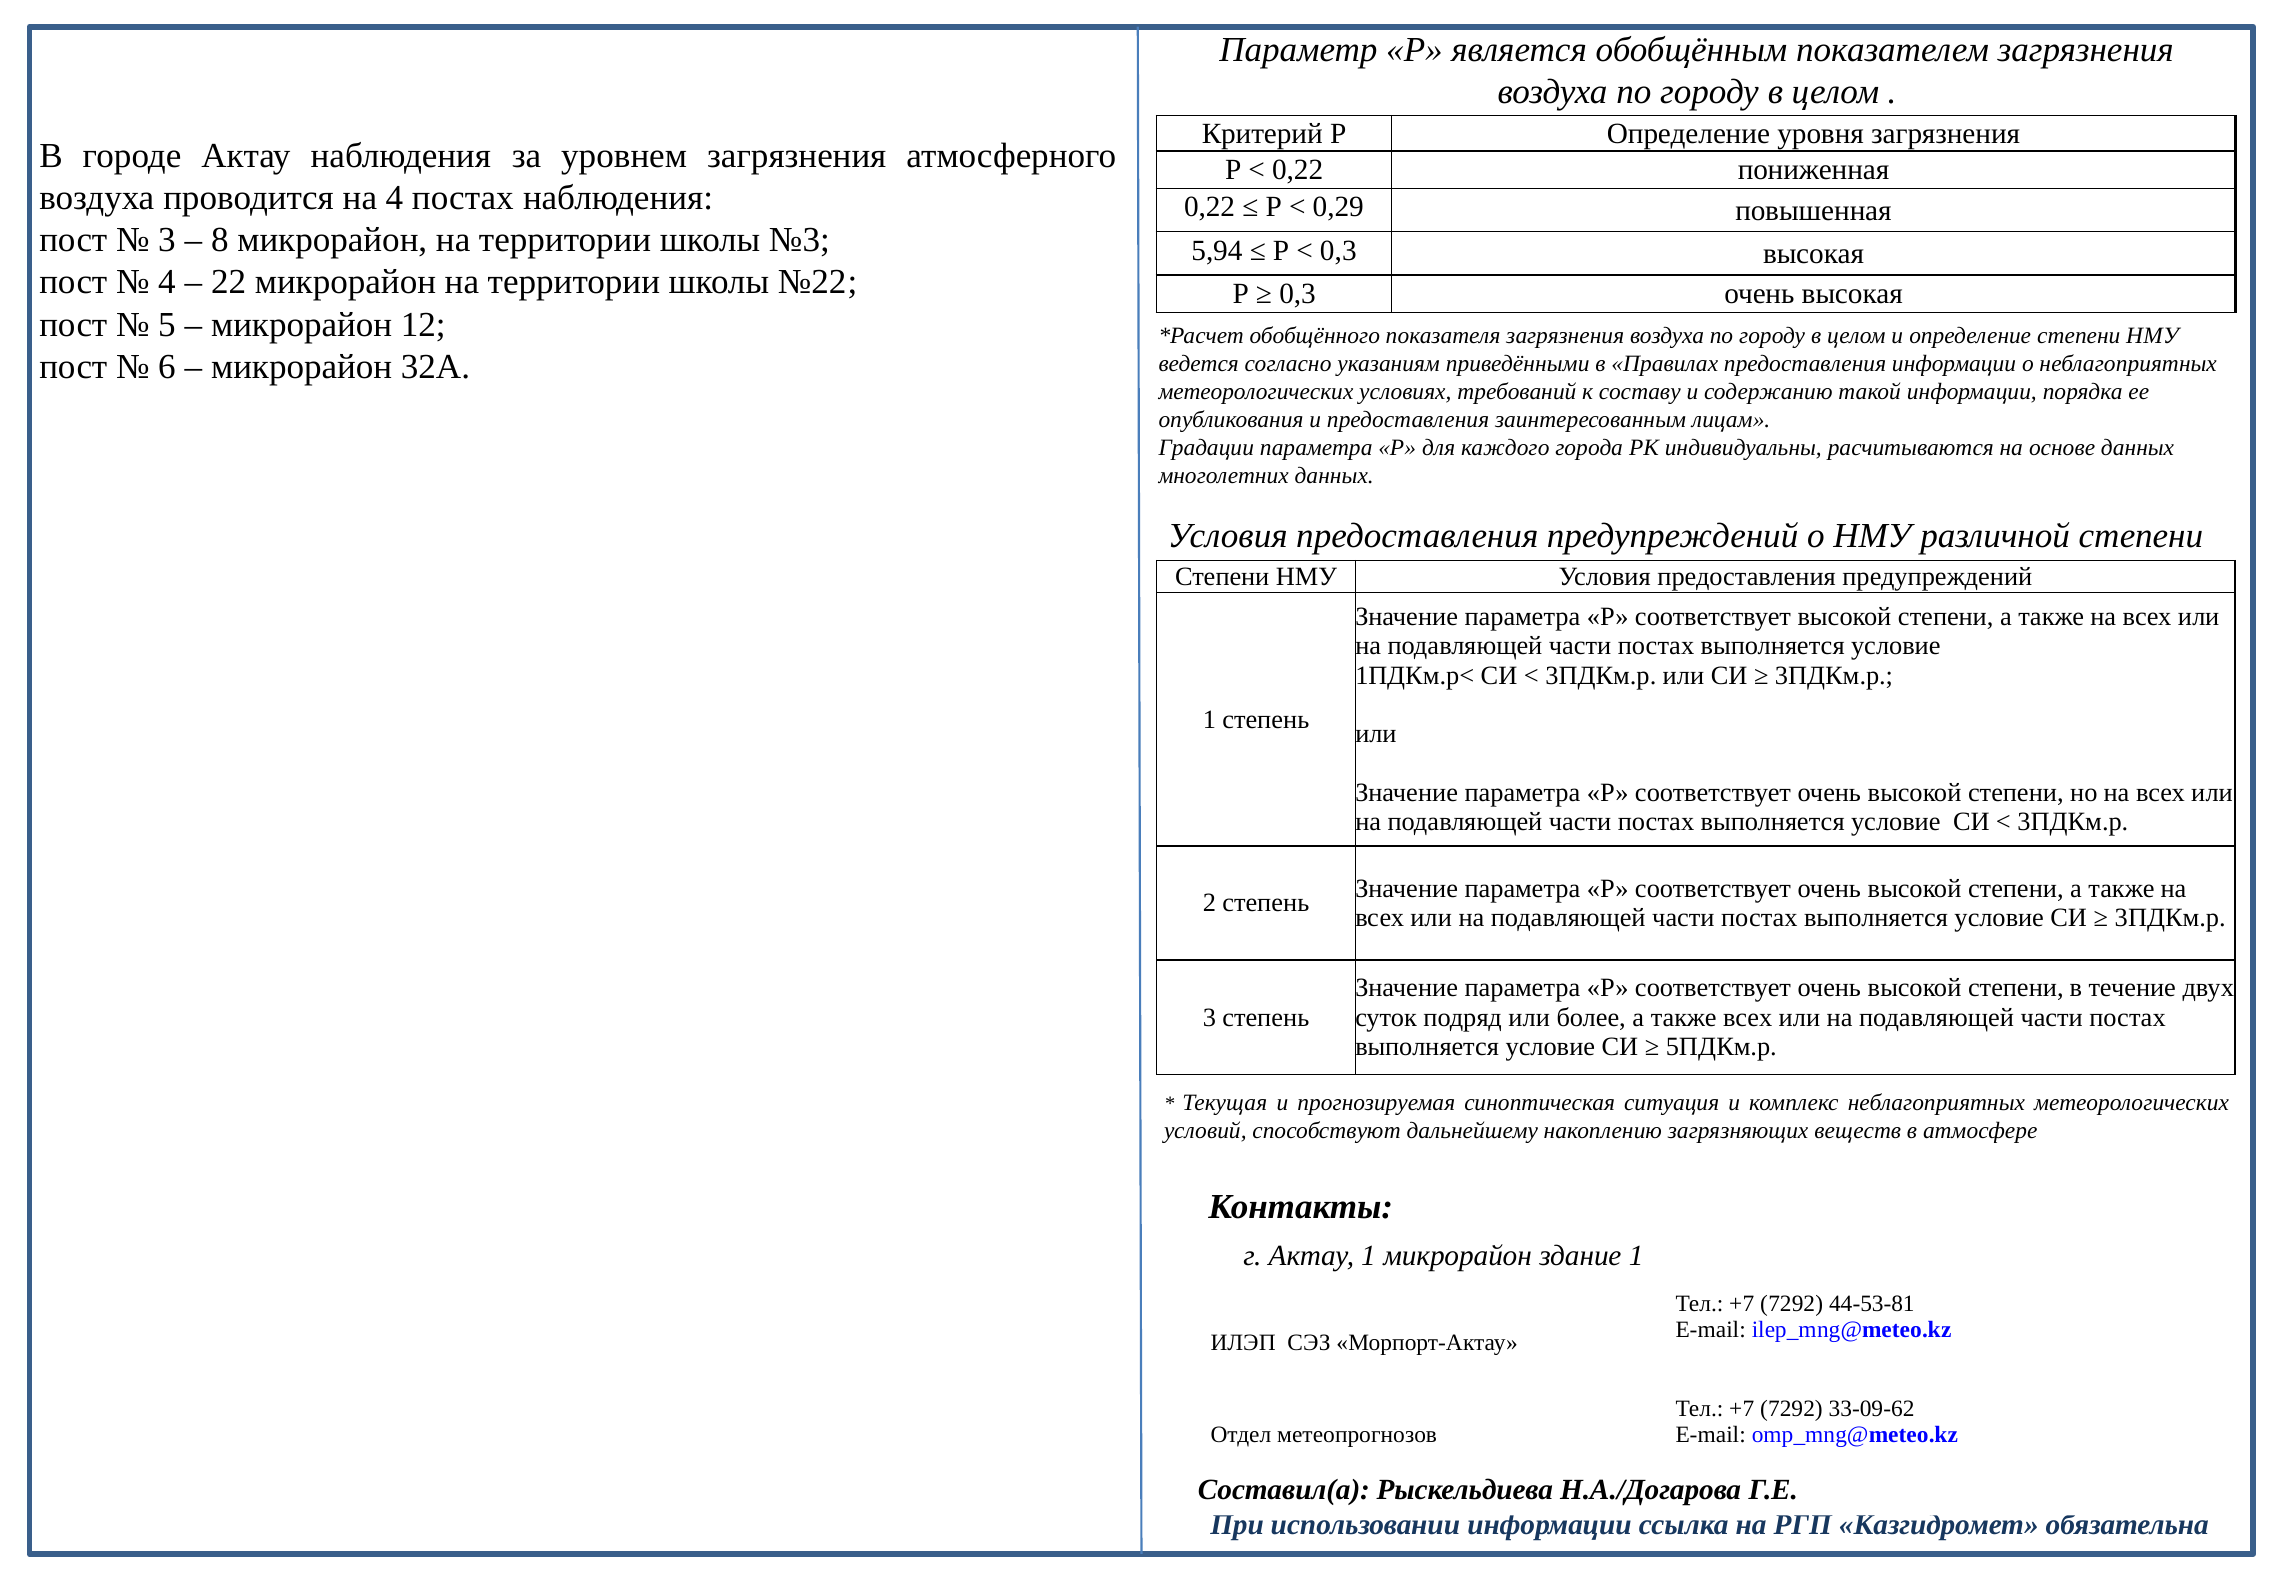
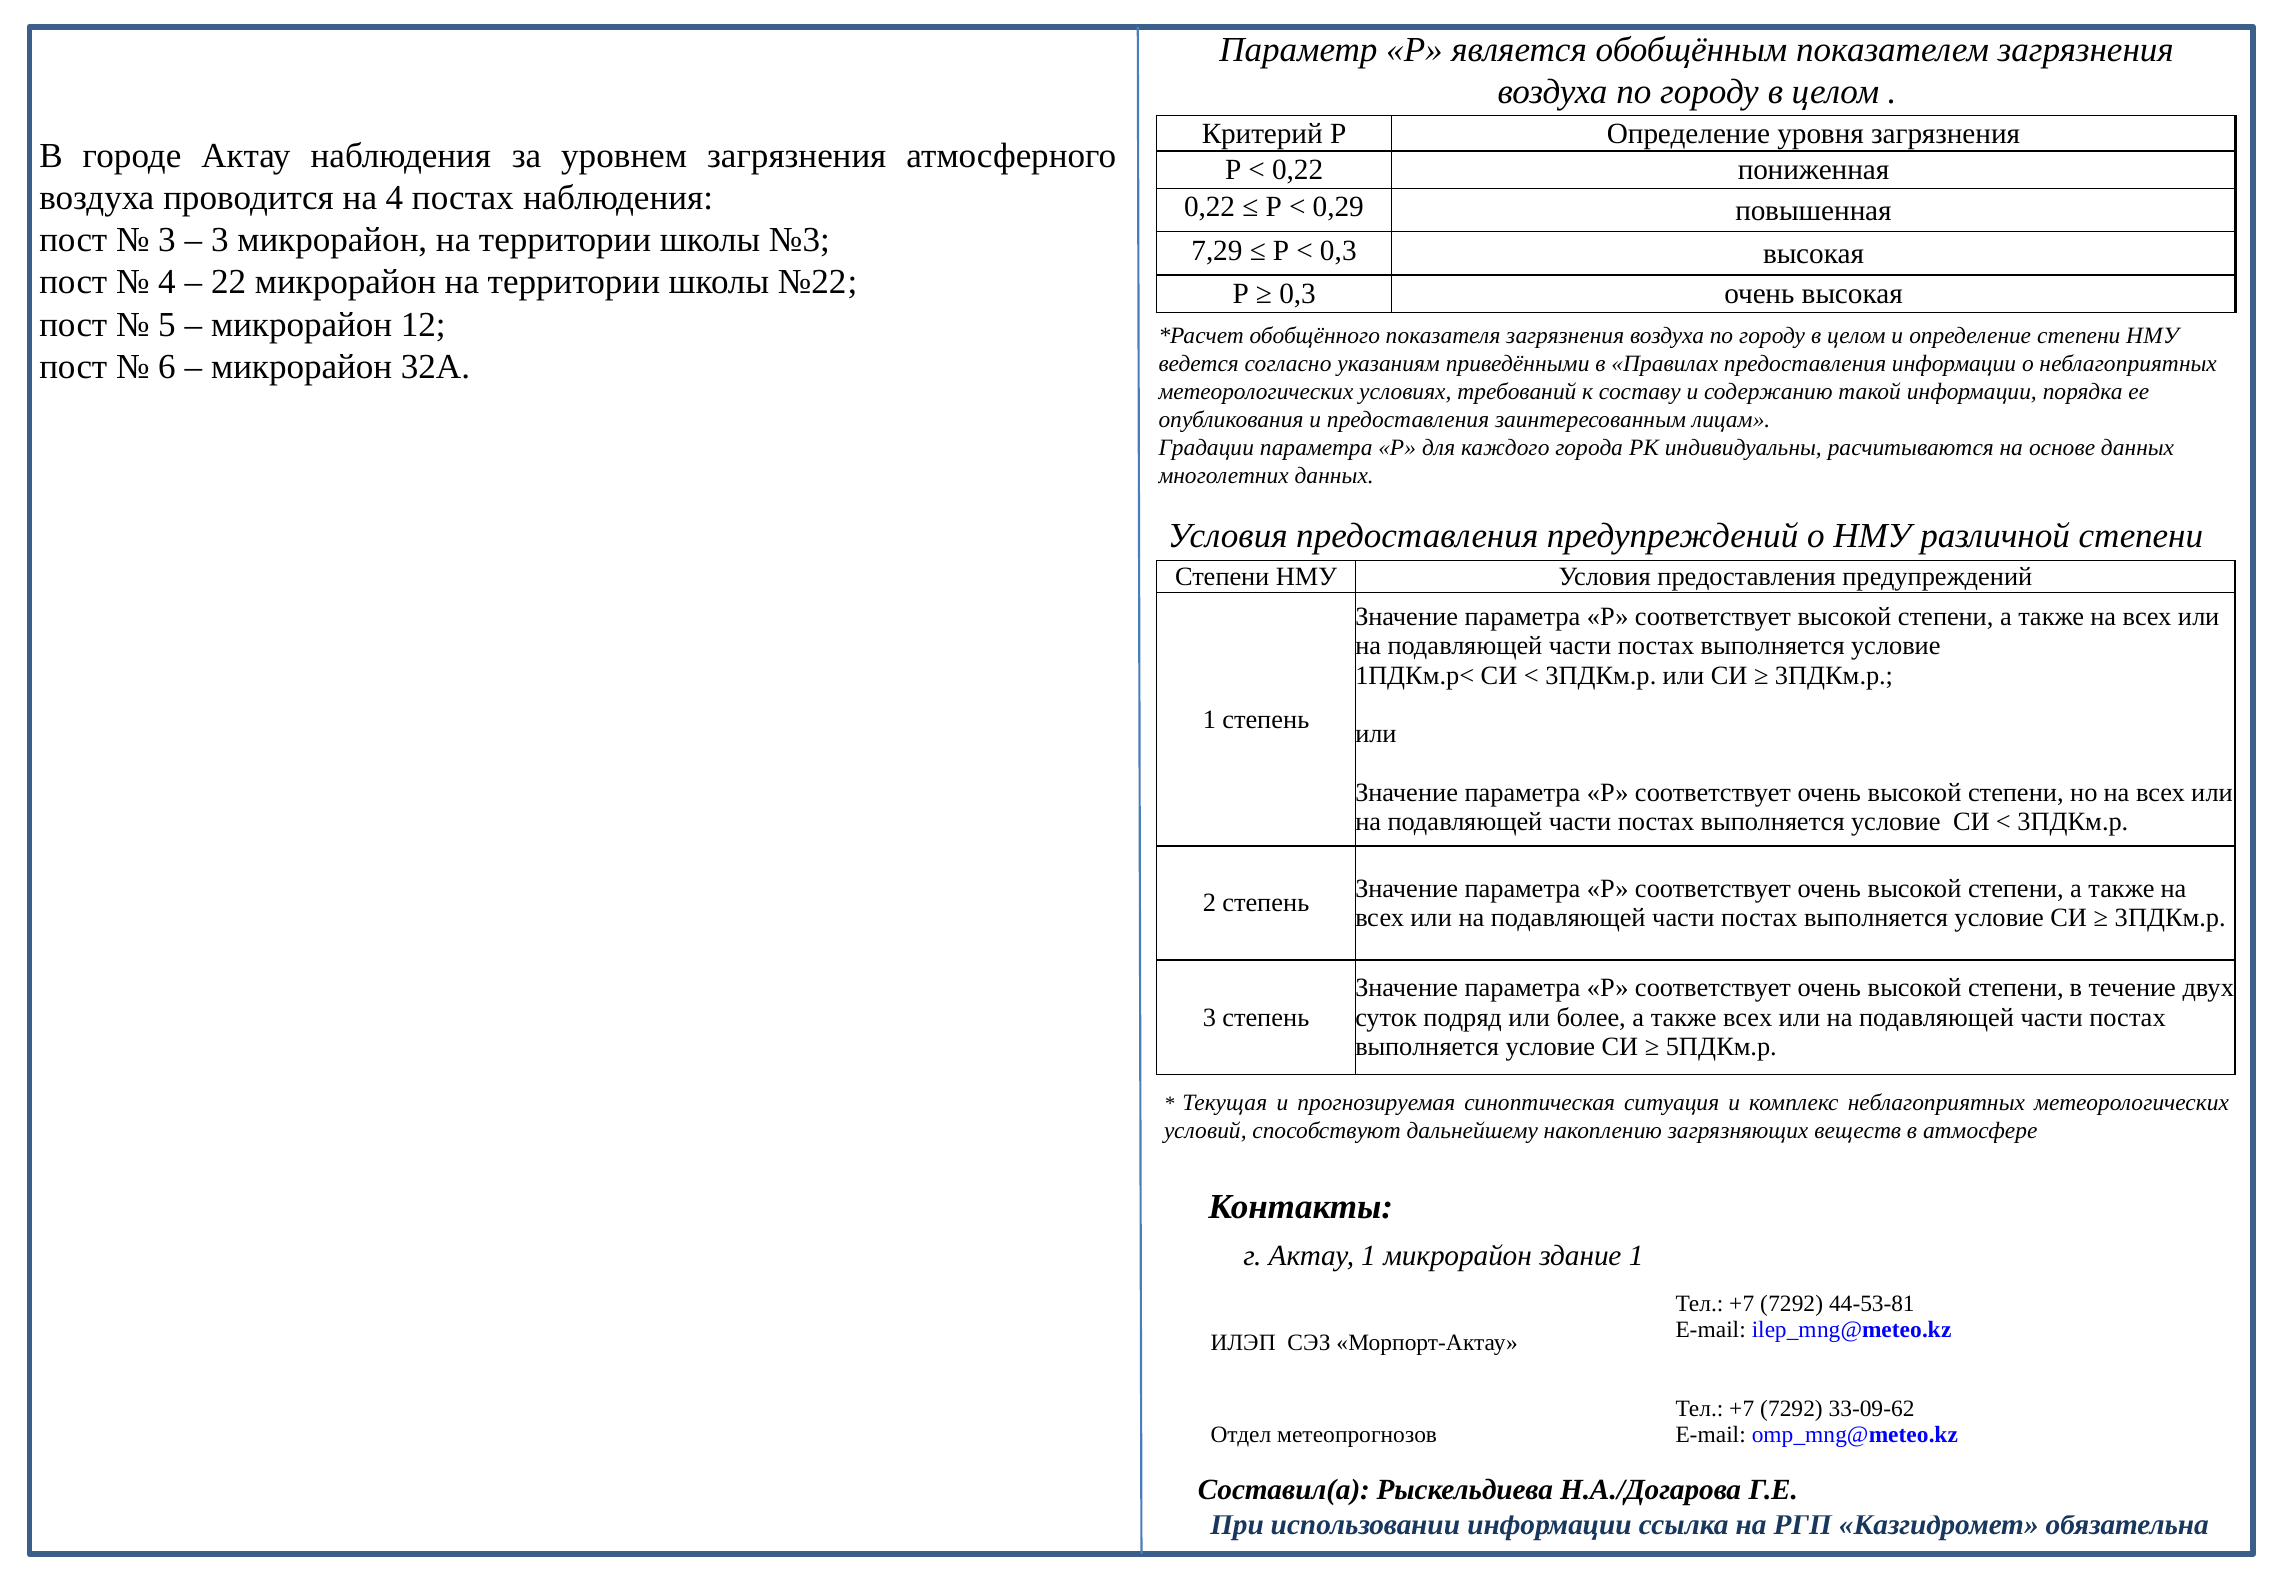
8: 8 -> 3 (220, 240)
5,94: 5,94 -> 7,29 (1217, 250)
